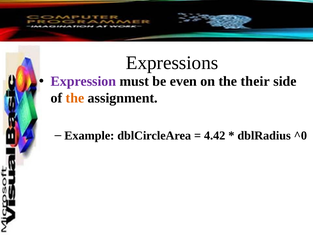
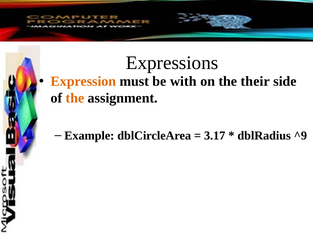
Expression colour: purple -> orange (83, 81)
even: even -> with (183, 81)
4.42: 4.42 -> 3.17 (215, 135)
^0: ^0 -> ^9 (300, 135)
